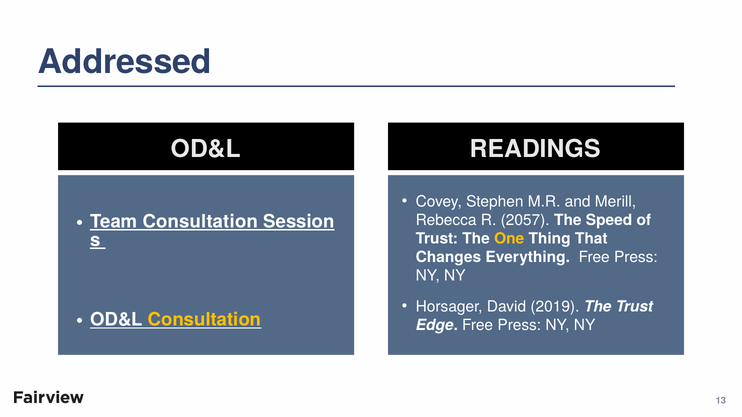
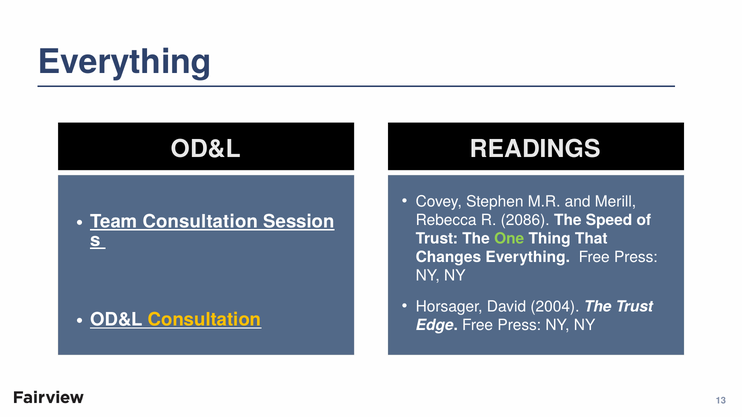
Addressed: Addressed -> Everything (125, 62)
2057: 2057 -> 2086 (525, 220)
One colour: yellow -> light green (509, 239)
2019: 2019 -> 2004 (555, 307)
